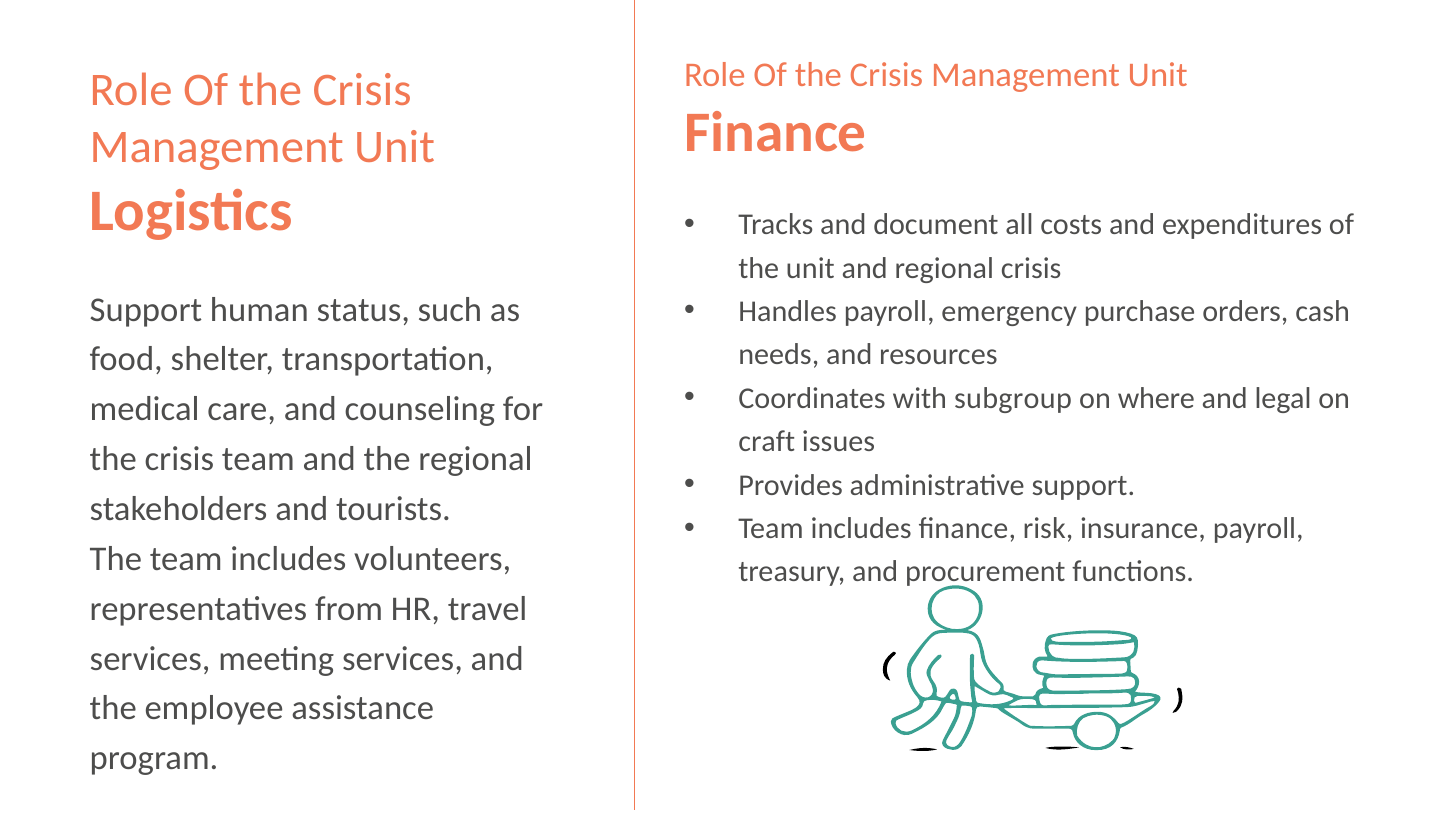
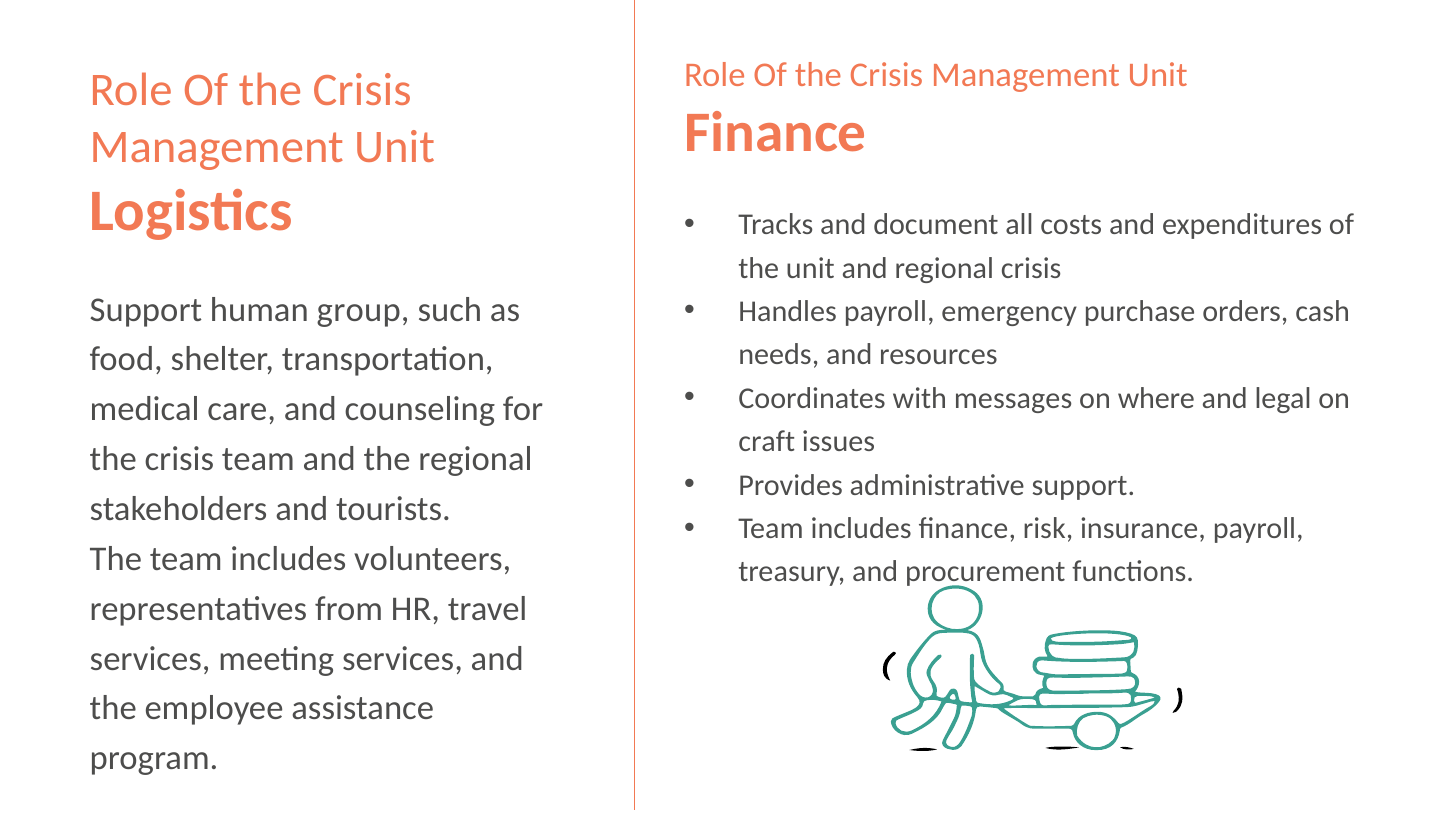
status: status -> group (363, 310)
subgroup: subgroup -> messages (1013, 398)
